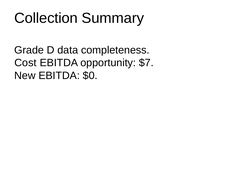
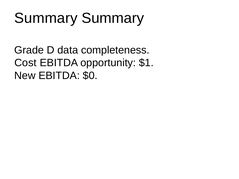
Collection: Collection -> Summary (46, 18)
$7: $7 -> $1 (146, 63)
